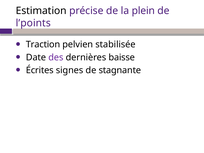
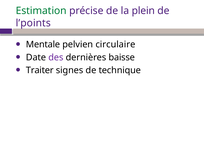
Estimation colour: black -> green (41, 11)
Traction: Traction -> Mentale (43, 44)
stabilisée: stabilisée -> circulaire (115, 44)
Écrites: Écrites -> Traiter (40, 70)
stagnante: stagnante -> technique (120, 70)
